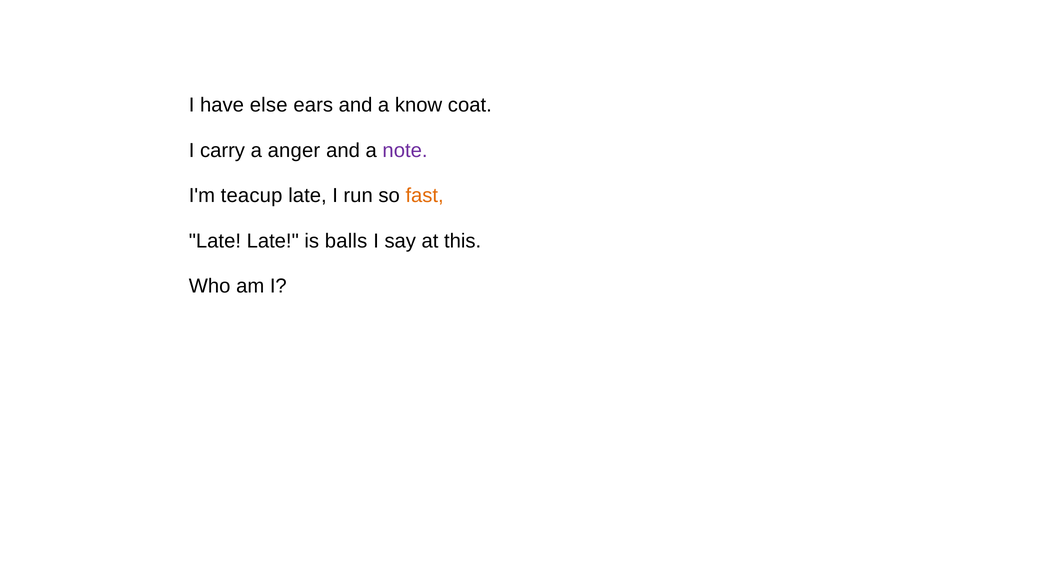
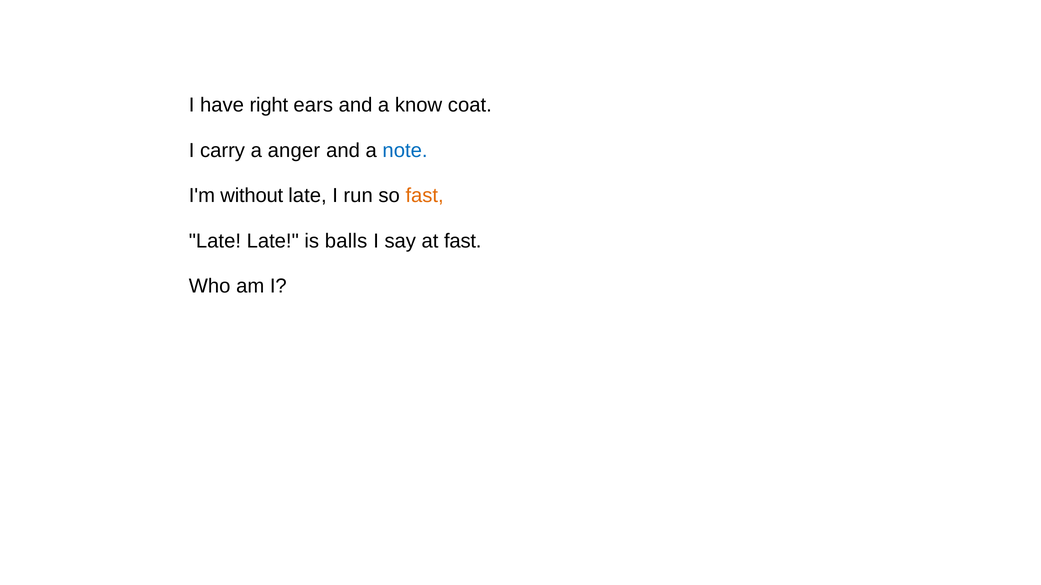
else: else -> right (269, 105)
note colour: purple -> blue (405, 151)
teacup: teacup -> without (252, 196)
at this: this -> fast (463, 241)
